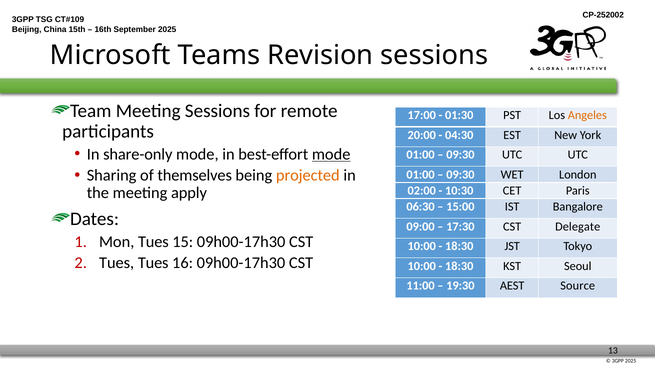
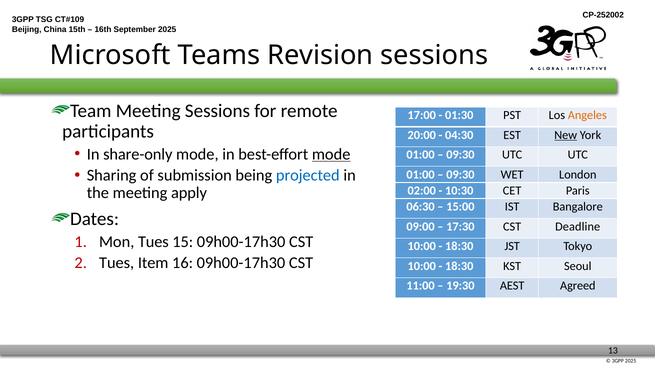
New underline: none -> present (566, 135)
themselves: themselves -> submission (195, 175)
projected colour: orange -> blue (308, 175)
Delegate: Delegate -> Deadline (578, 226)
Tues Tues: Tues -> Item (153, 262)
Source: Source -> Agreed (578, 285)
